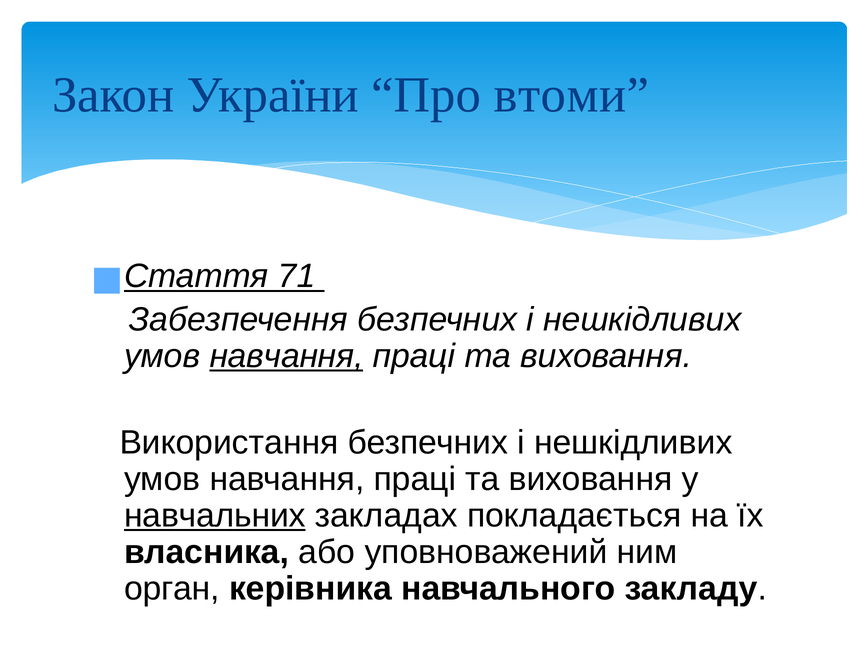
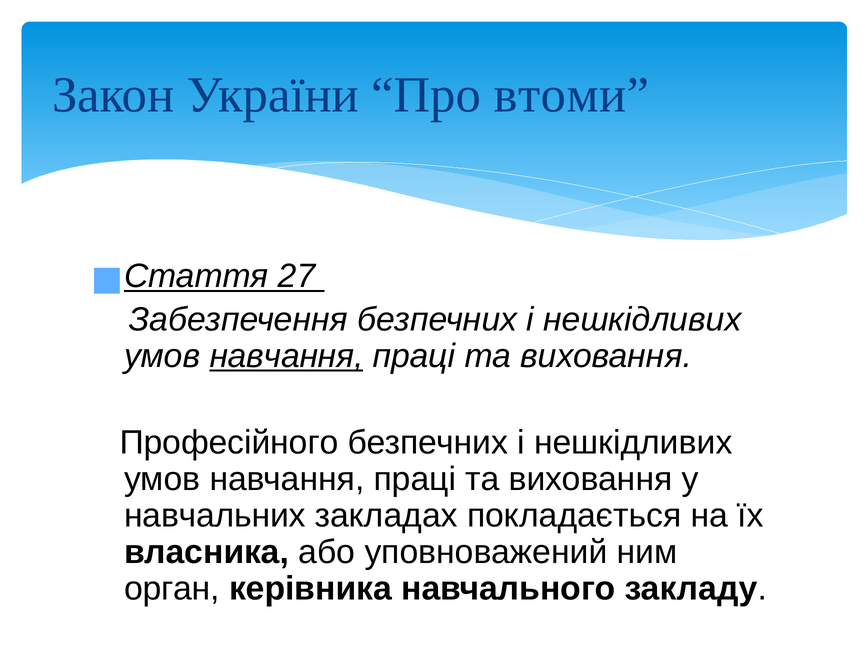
71: 71 -> 27 (297, 276)
Використання: Використання -> Професійного (229, 443)
навчальних underline: present -> none (215, 515)
